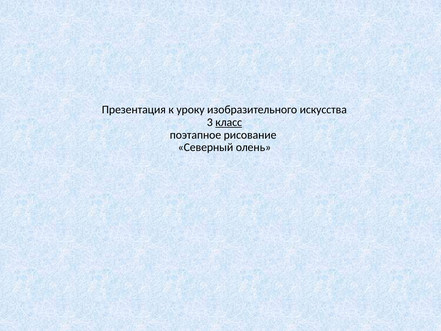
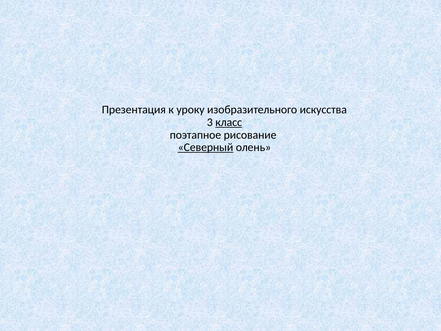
Северный underline: none -> present (206, 147)
